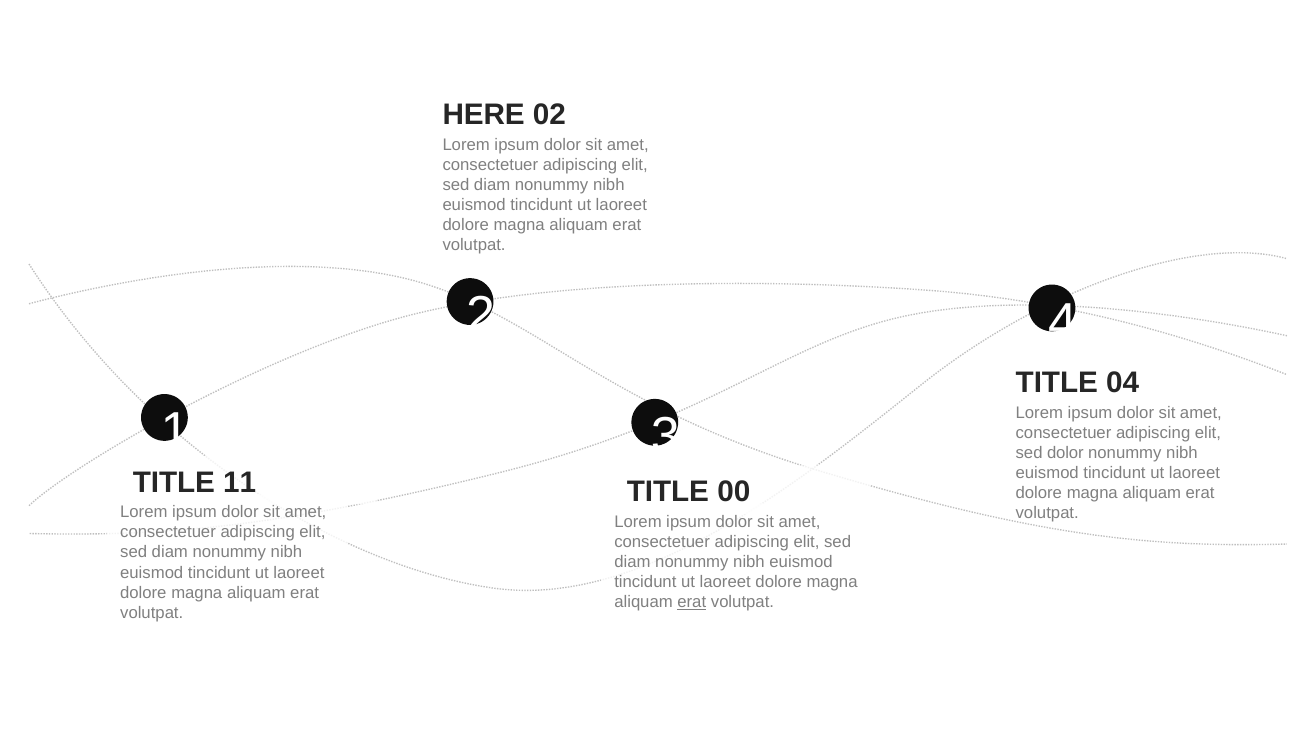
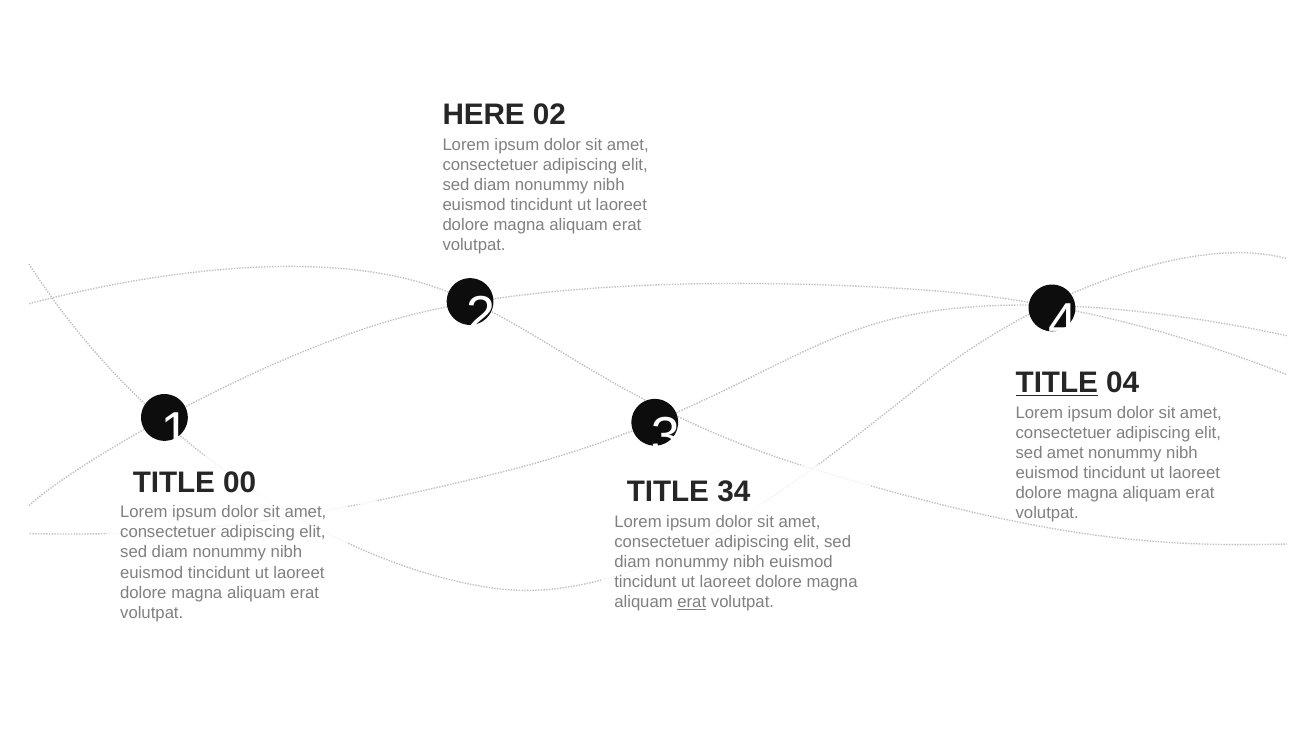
TITLE underline: none -> present (1057, 383)
sed dolor: dolor -> amet (1065, 453)
11: 11 -> 00 (240, 482)
00: 00 -> 34 (734, 492)
